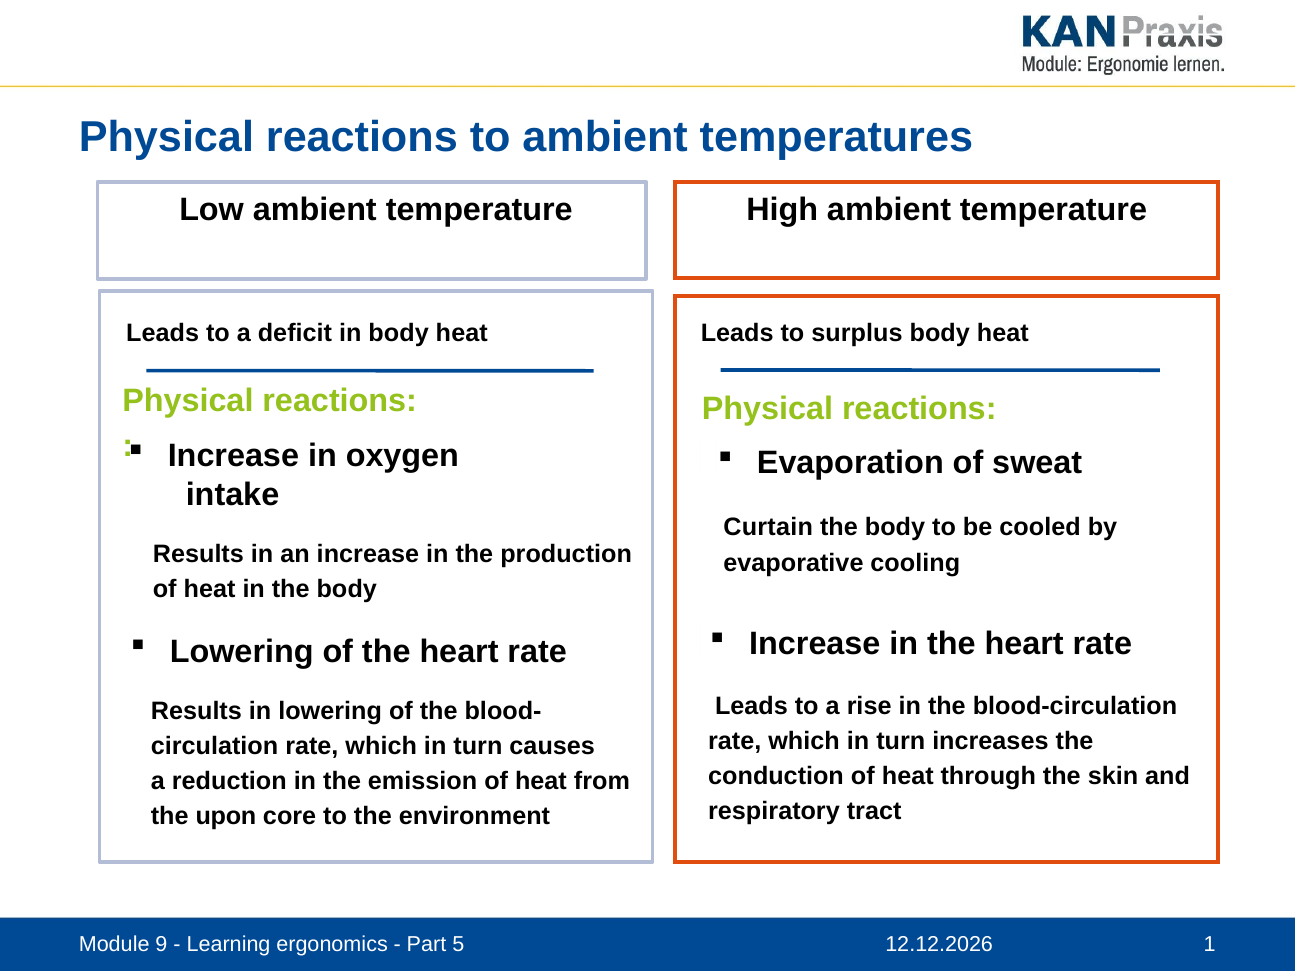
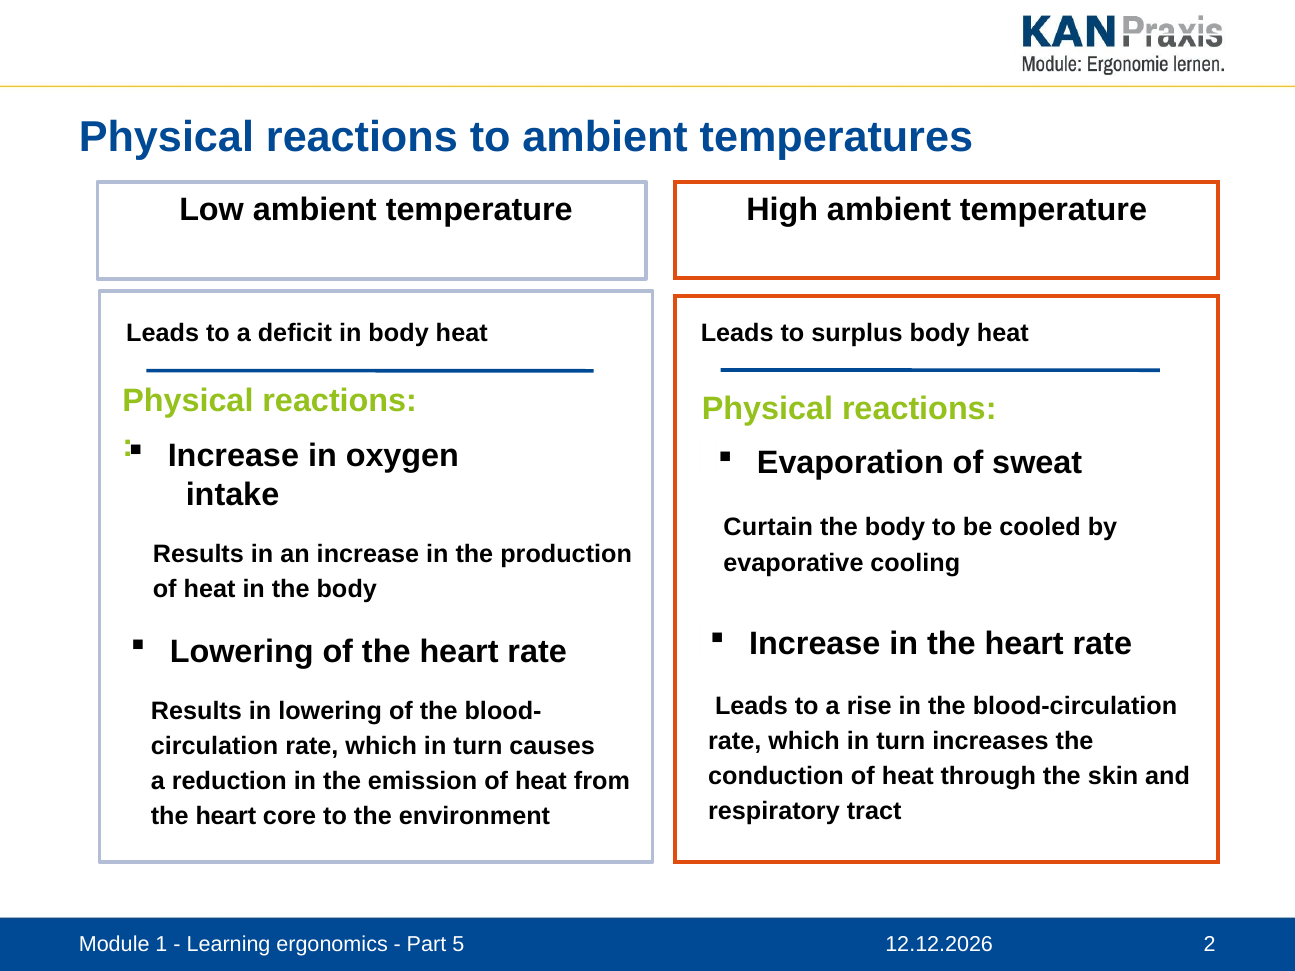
upon: upon -> heart (226, 817)
9: 9 -> 1 (161, 945)
1: 1 -> 2 (1210, 945)
